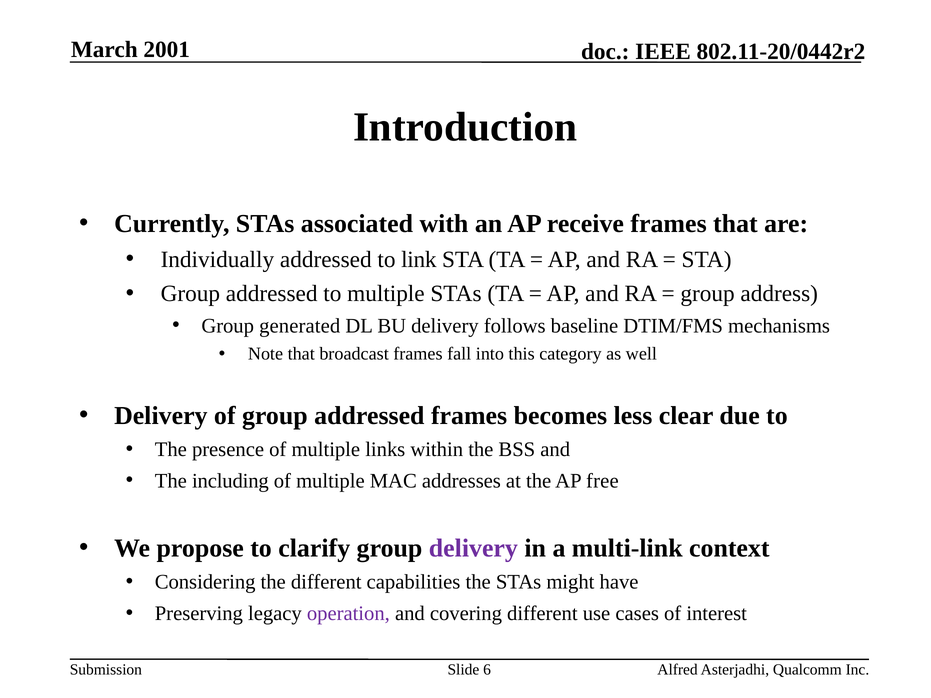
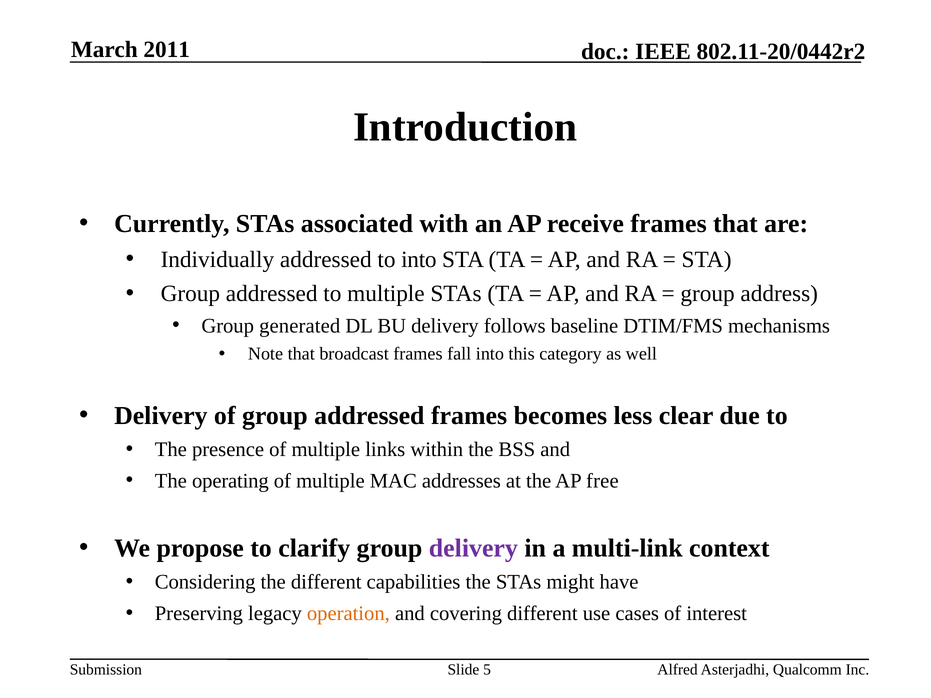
2001: 2001 -> 2011 (167, 49)
to link: link -> into (419, 259)
including: including -> operating (230, 481)
operation colour: purple -> orange (348, 614)
6: 6 -> 5 (487, 670)
